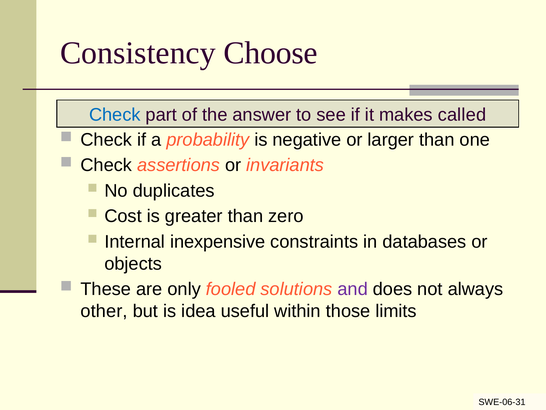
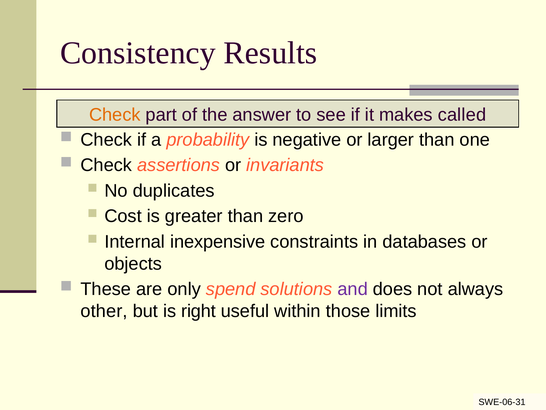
Choose: Choose -> Results (270, 53)
Check colour: blue -> orange (115, 115)
fooled: fooled -> spend (231, 289)
idea: idea -> right (199, 311)
